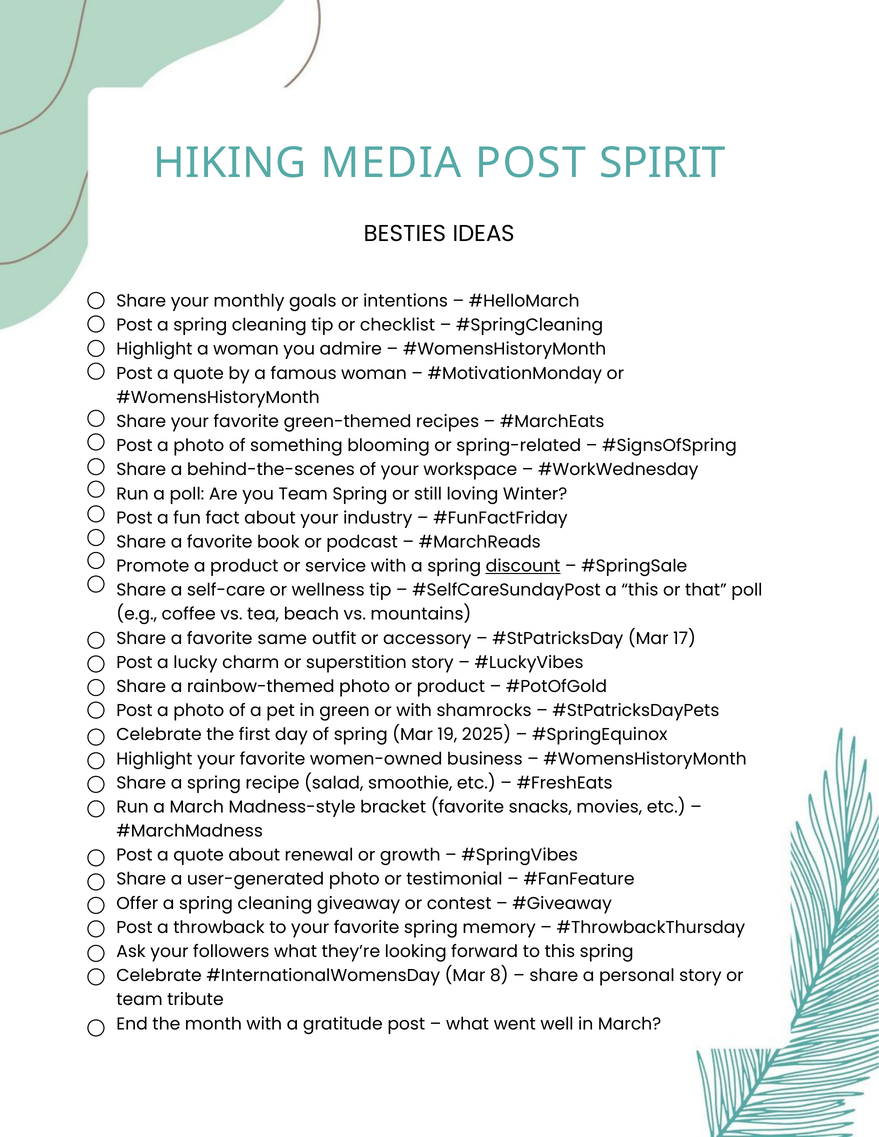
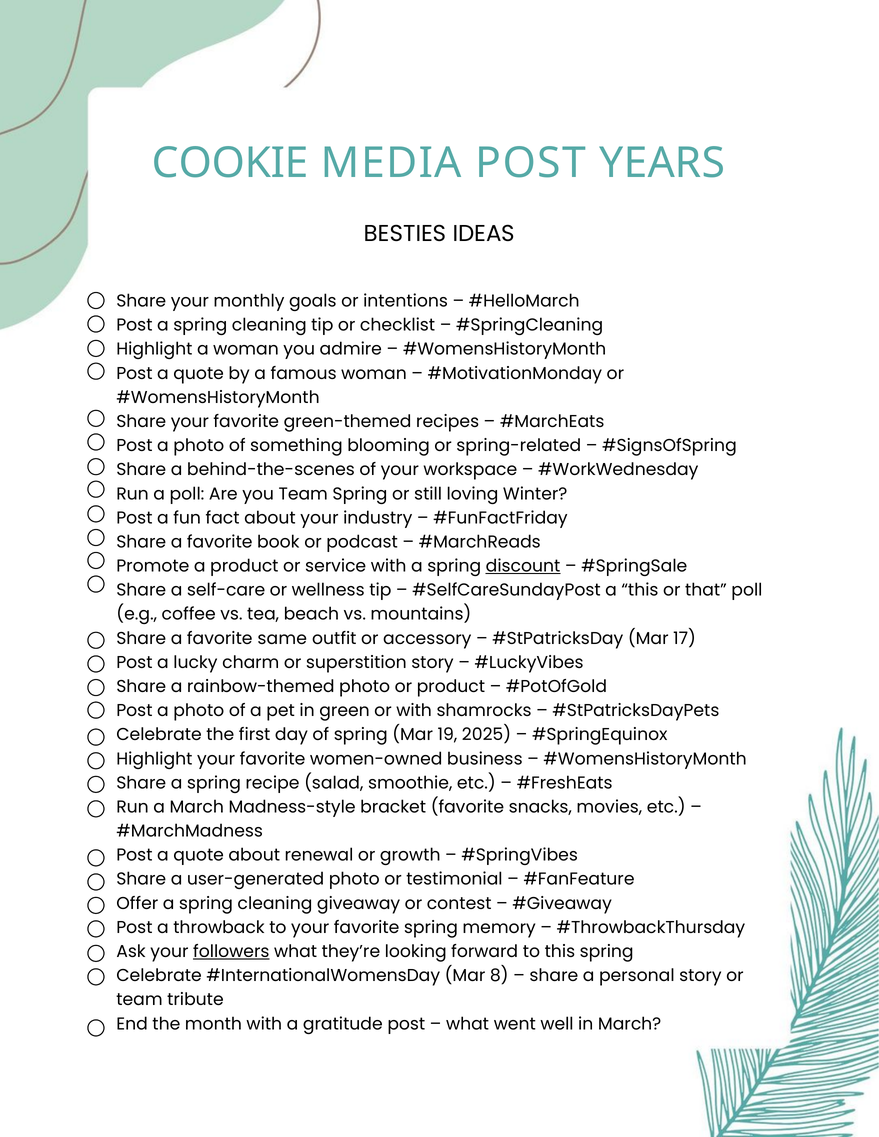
HIKING: HIKING -> COOKIE (230, 163)
SPIRIT: SPIRIT -> YEARS (662, 163)
followers underline: none -> present (231, 952)
